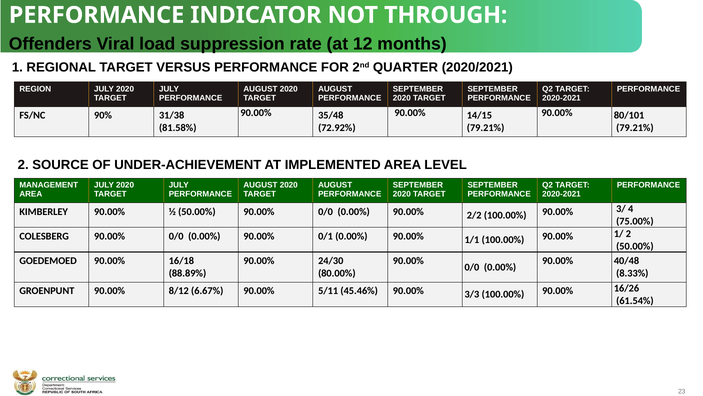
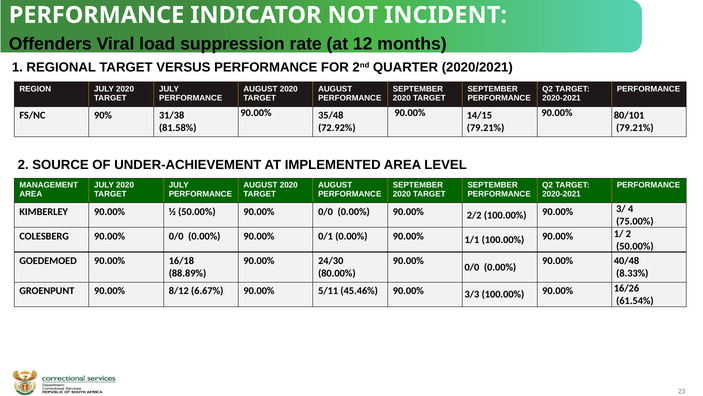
THROUGH: THROUGH -> INCIDENT (446, 15)
